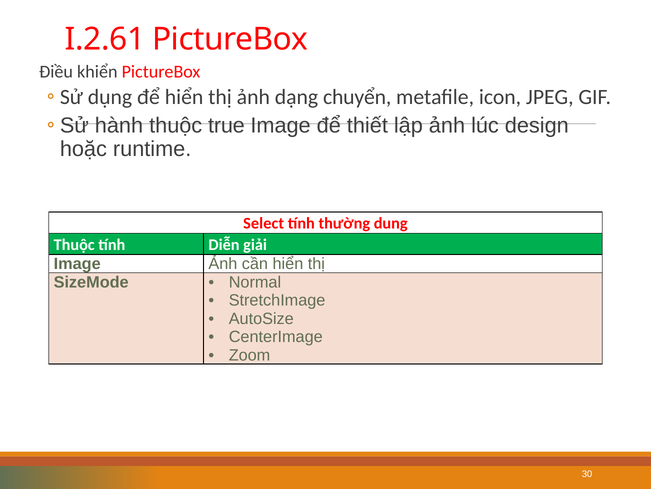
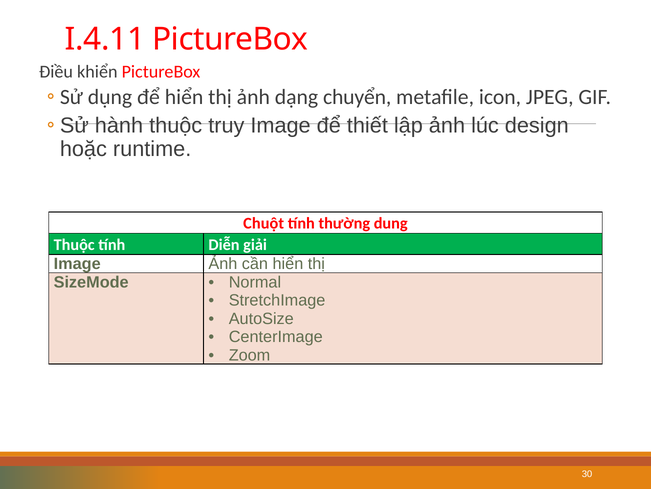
I.2.61: I.2.61 -> I.4.11 (105, 39)
true: true -> truy (226, 126)
Select: Select -> Chuột (264, 223)
